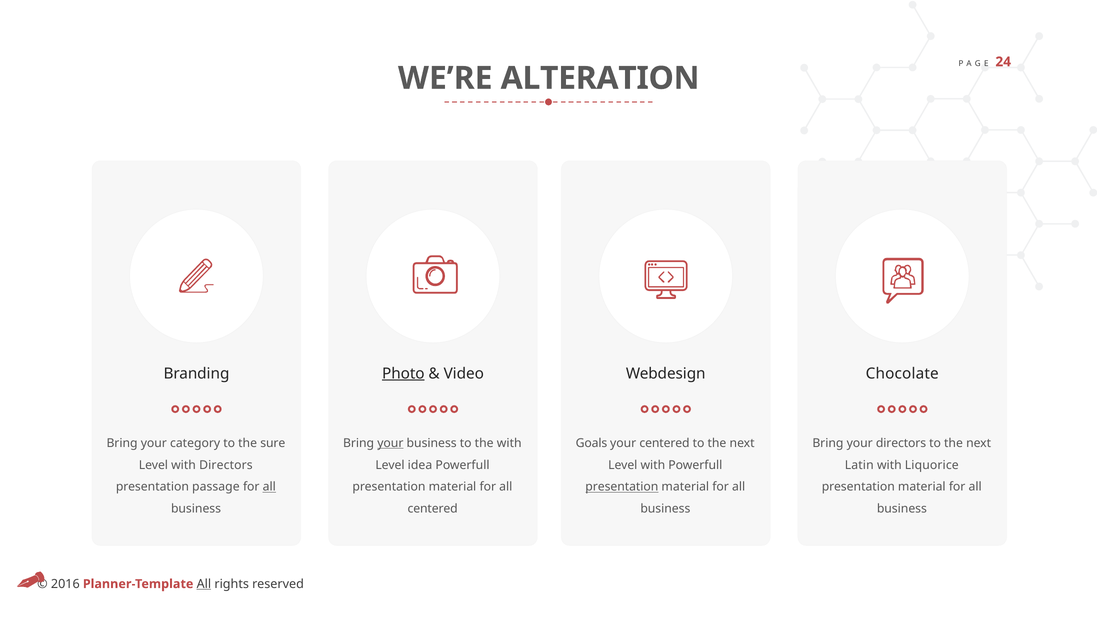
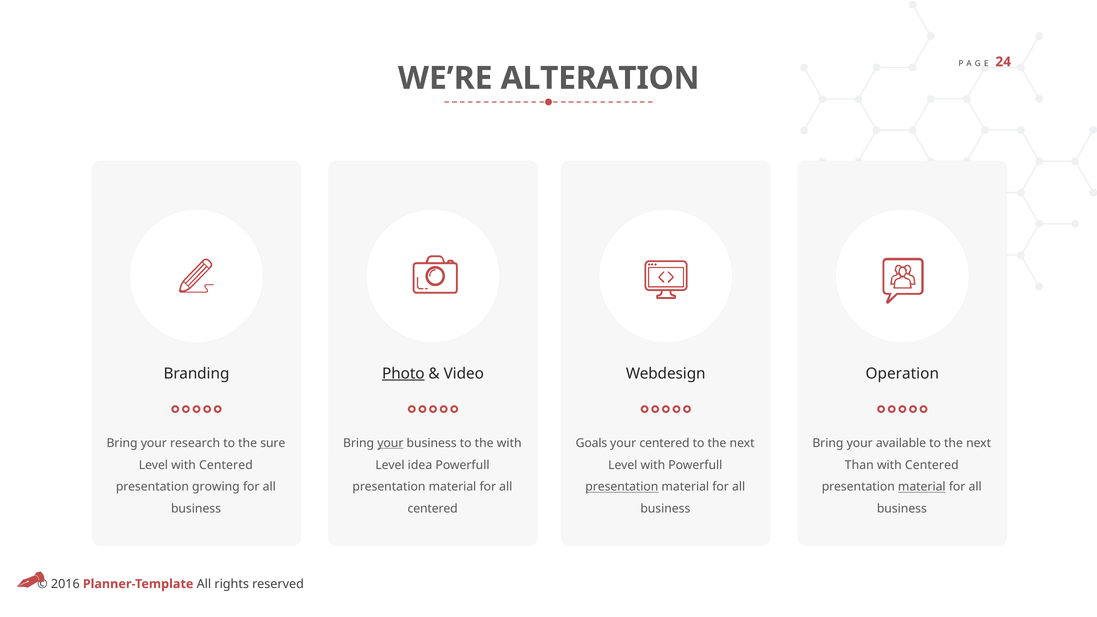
Chocolate: Chocolate -> Operation (902, 374)
category: category -> research (195, 443)
your directors: directors -> available (901, 443)
Level with Directors: Directors -> Centered (226, 465)
Latin: Latin -> Than (859, 465)
Liquorice: Liquorice -> Centered (932, 465)
passage: passage -> growing (216, 487)
all underline: present -> none (269, 487)
material underline: none -> present (922, 487)
All underline: present -> none (204, 584)
